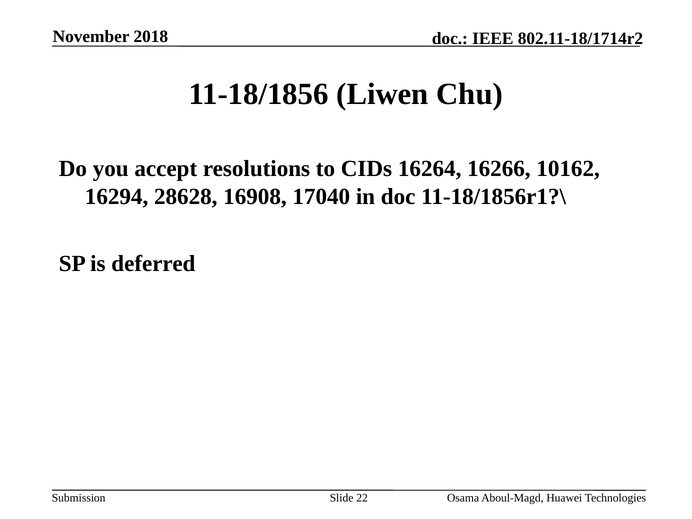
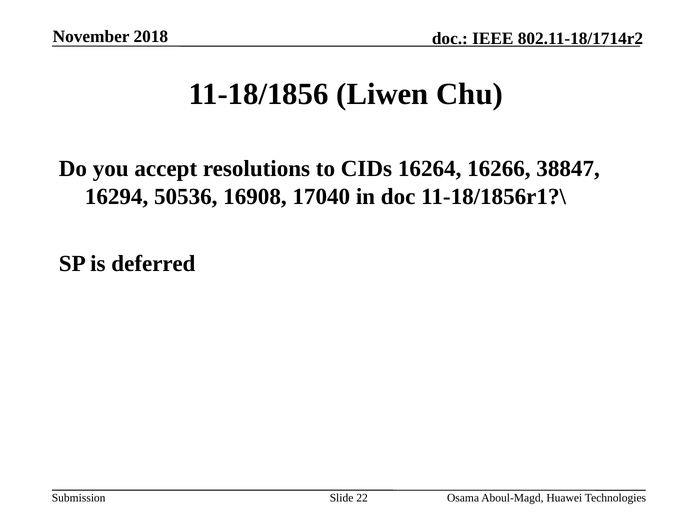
10162: 10162 -> 38847 (568, 169)
28628: 28628 -> 50536 (186, 197)
